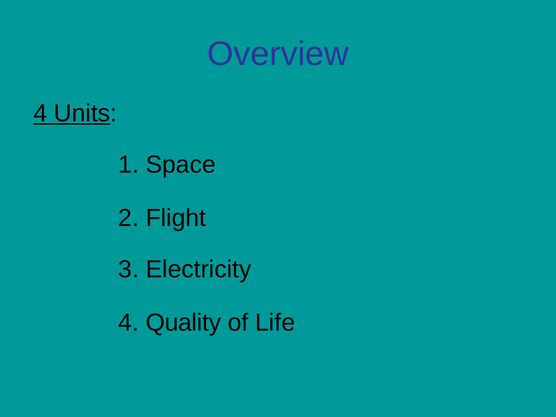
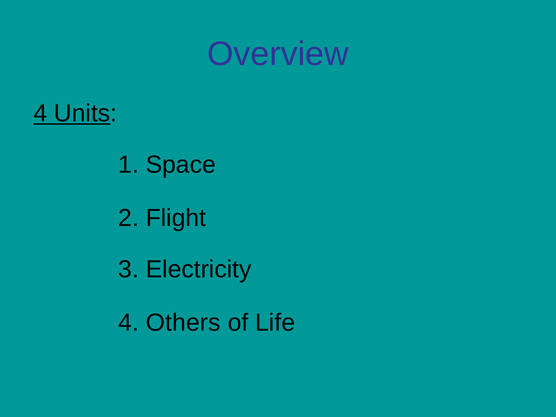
Quality: Quality -> Others (183, 323)
